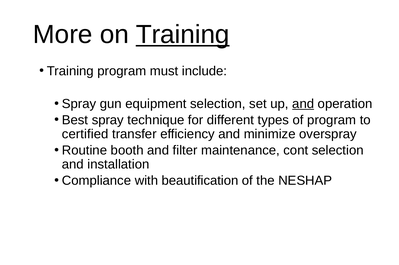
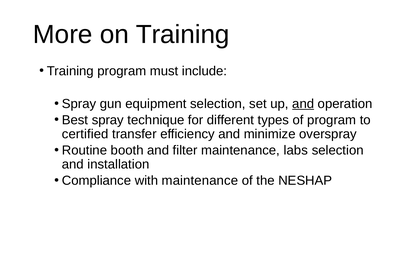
Training underline: present -> none (183, 35)
cont: cont -> labs (296, 151)
with beautification: beautification -> maintenance (200, 181)
